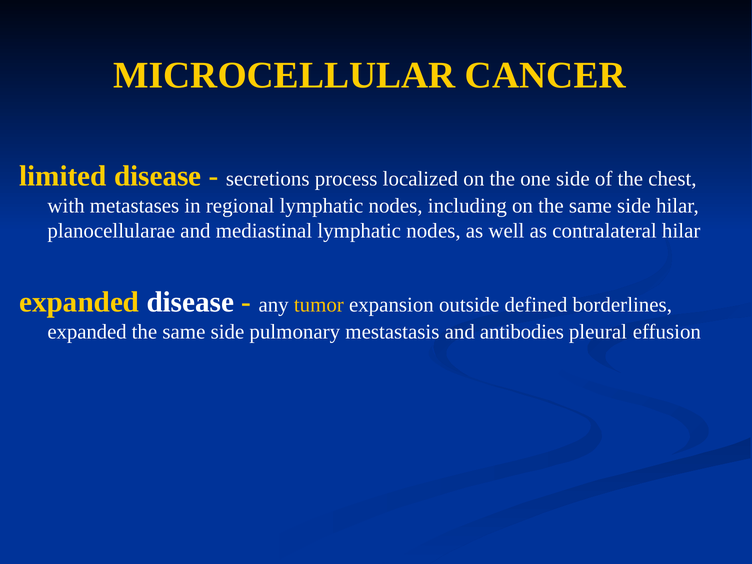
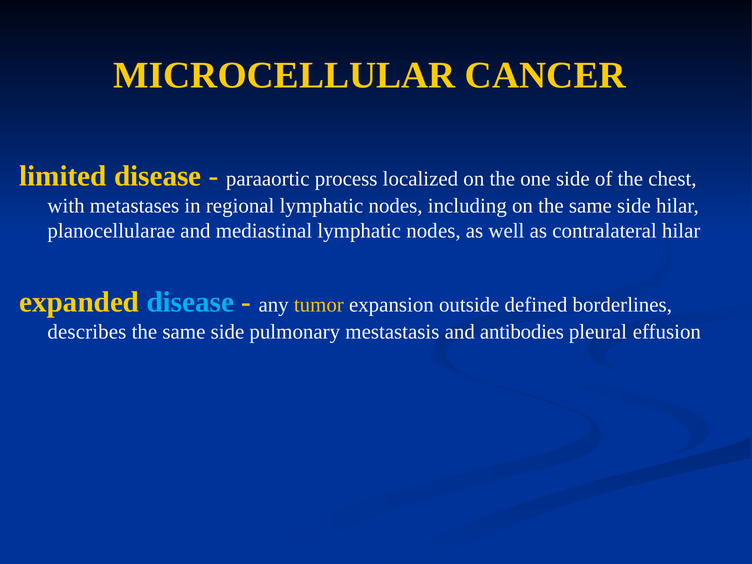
secretions: secretions -> paraaortic (268, 179)
disease colour: white -> light blue (190, 302)
expanded: expanded -> describes (87, 332)
